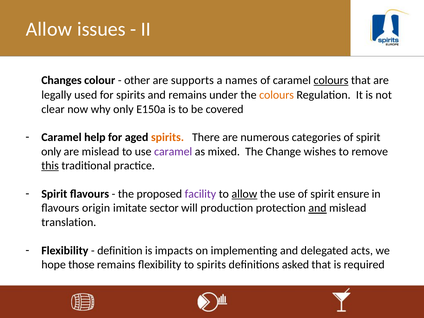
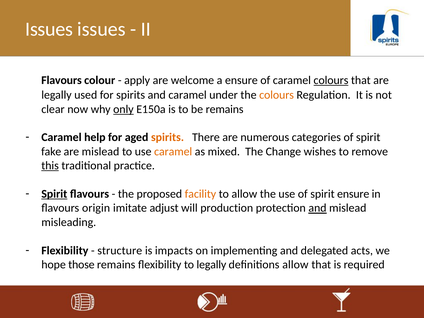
Allow: Allow -> Issues (49, 29)
Changes: Changes -> Flavours (62, 80)
other: other -> apply (137, 80)
supports: supports -> welcome (192, 80)
a names: names -> ensure (241, 80)
and remains: remains -> caramel (188, 95)
only underline: none -> present (123, 109)
be covered: covered -> remains (225, 109)
only: only -> fake (51, 152)
caramel colour: purple -> orange (173, 152)
Spirit underline: none -> present (54, 194)
facility colour: purple -> orange (200, 194)
allow underline: present -> none (244, 194)
sector: sector -> adjust (164, 208)
translation: translation -> misleading (69, 222)
definition: definition -> structure (120, 251)
to spirits: spirits -> legally (211, 265)
definitions asked: asked -> allow (295, 265)
